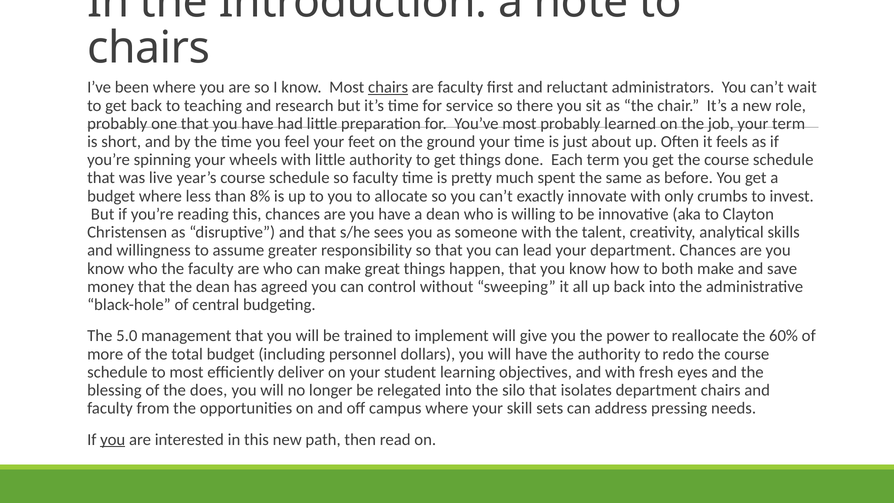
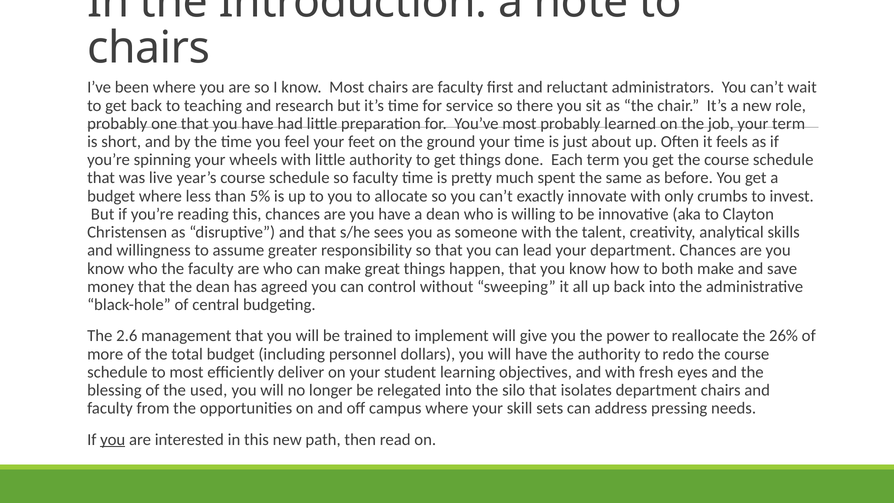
chairs underline: present -> none (388, 87)
8%: 8% -> 5% (260, 196)
5.0: 5.0 -> 2.6 (127, 336)
60%: 60% -> 26% (783, 336)
does: does -> used (209, 390)
